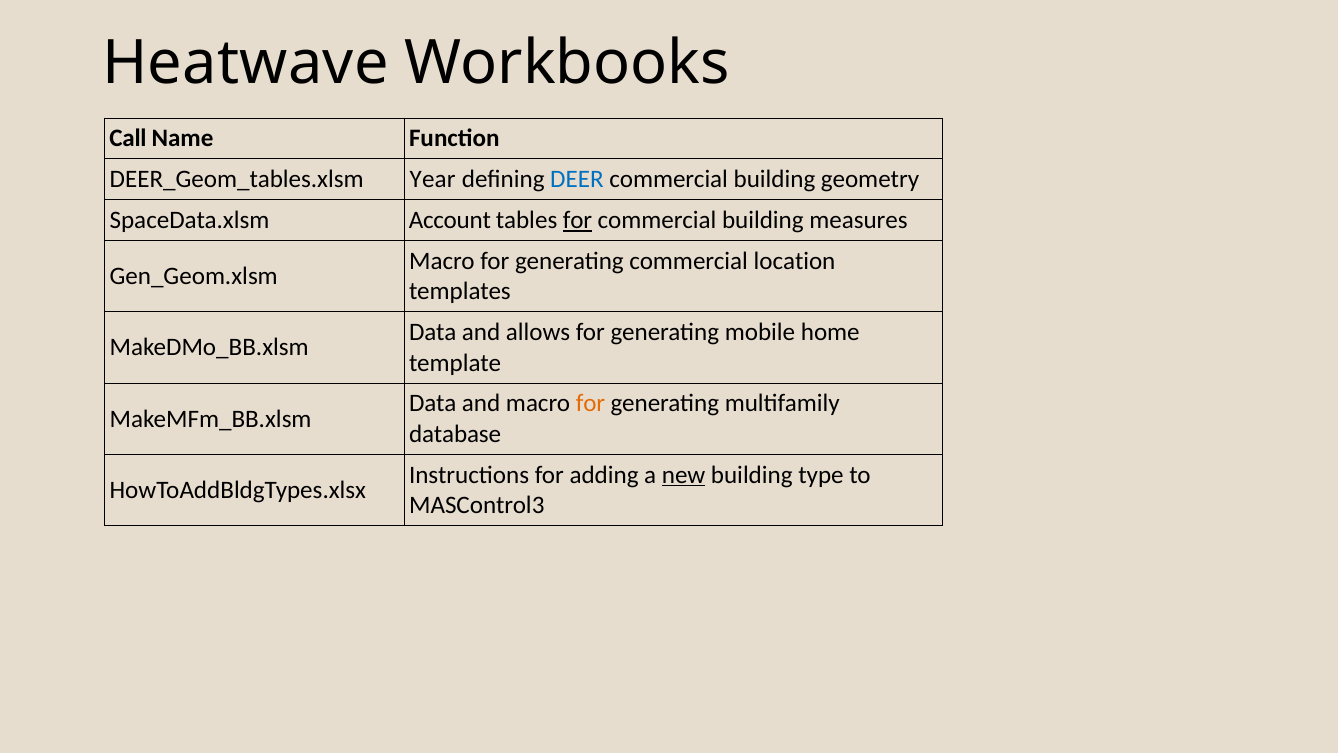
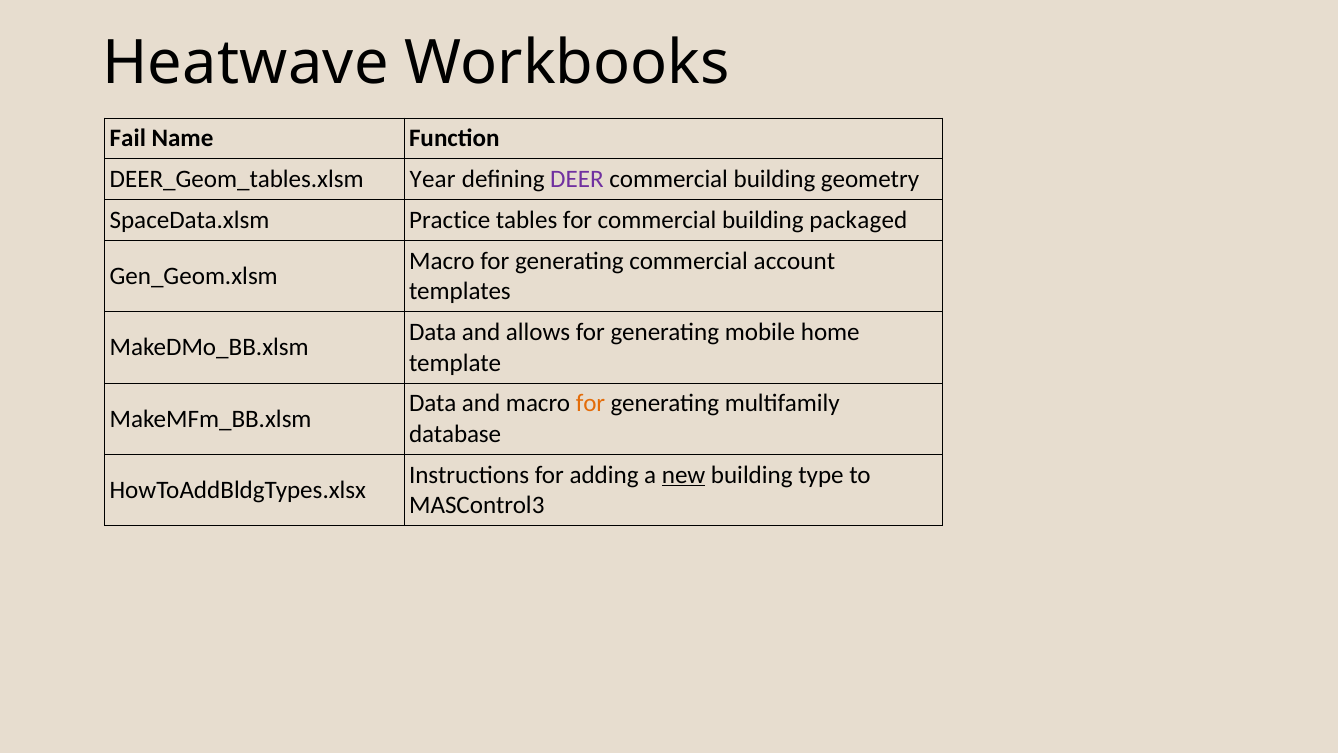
Call: Call -> Fail (128, 139)
DEER colour: blue -> purple (577, 179)
Account: Account -> Practice (450, 220)
for underline: present -> none (578, 220)
measures: measures -> packaged (858, 220)
location: location -> account (794, 261)
